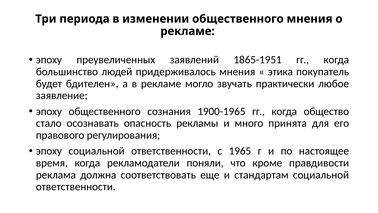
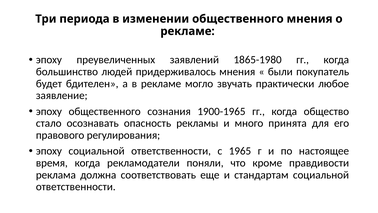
1865-1951: 1865-1951 -> 1865-1980 (258, 60)
этика: этика -> были (280, 72)
